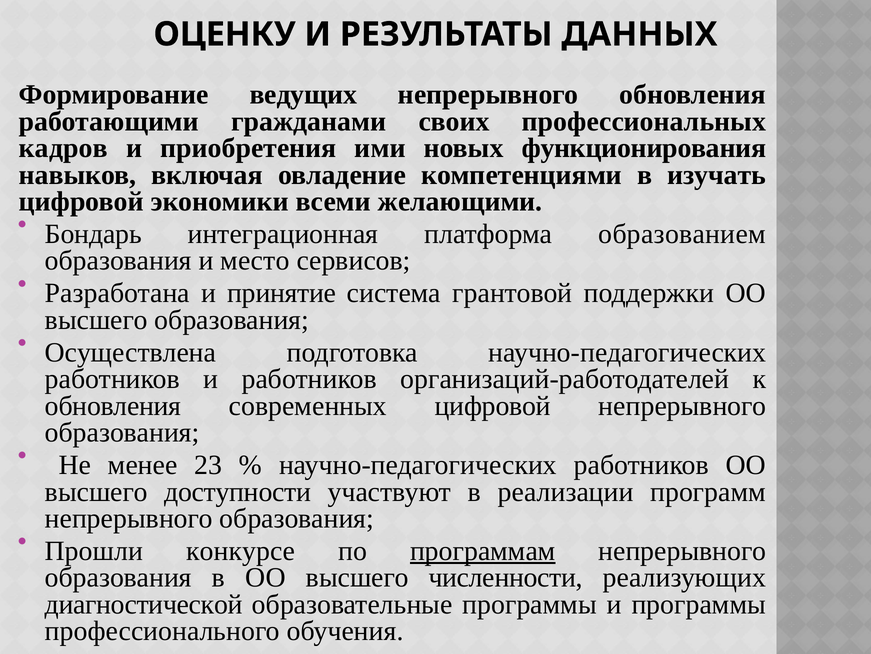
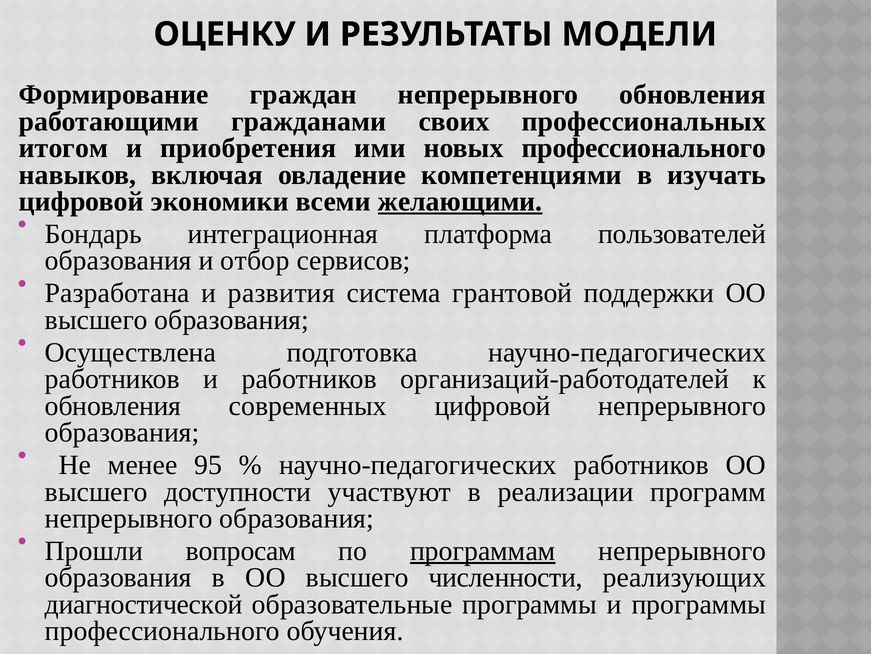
ДАННЫХ: ДАННЫХ -> МОДЕЛИ (639, 34)
ведущих: ведущих -> граждан (303, 95)
кадров: кадров -> итогом (63, 148)
новых функционирования: функционирования -> профессионального (644, 148)
желающими underline: none -> present (460, 201)
образованием: образованием -> пользователей (682, 234)
место: место -> отбор (255, 260)
принятие: принятие -> развития (281, 293)
23: 23 -> 95 (208, 465)
конкурсе: конкурсе -> вопросам (241, 550)
